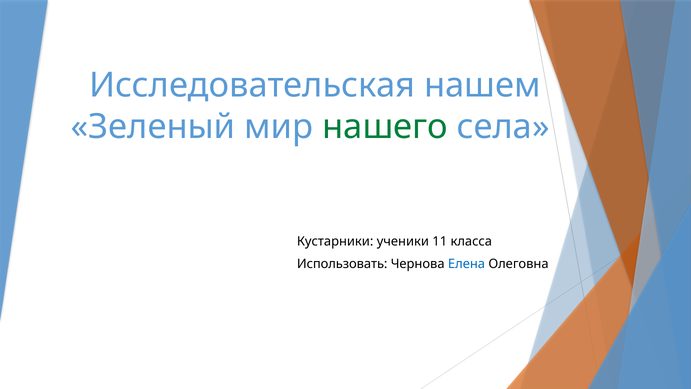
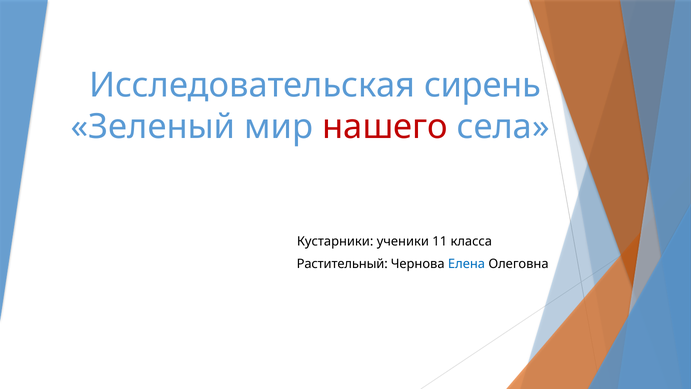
нашем: нашем -> сирень (483, 85)
нашего colour: green -> red (385, 127)
Использовать: Использовать -> Растительный (342, 264)
